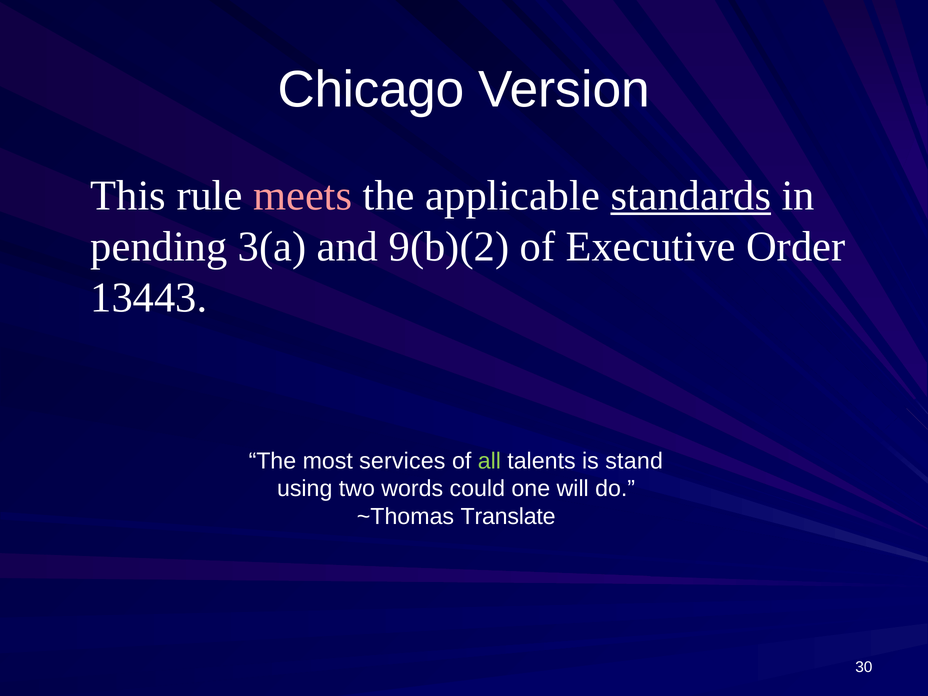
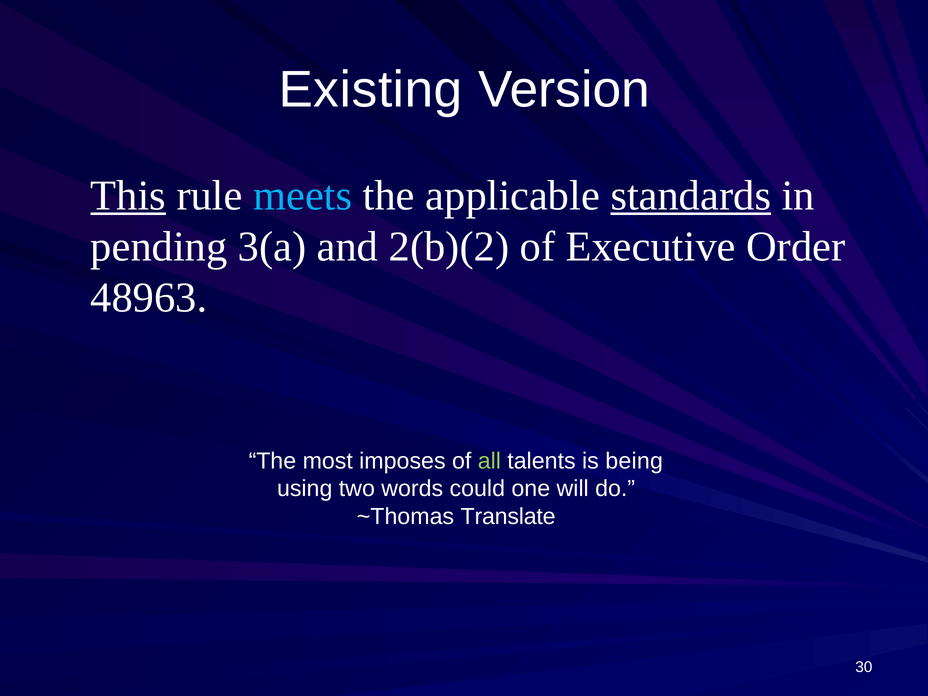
Chicago: Chicago -> Existing (371, 90)
This underline: none -> present (128, 196)
meets colour: pink -> light blue (303, 196)
9(b)(2: 9(b)(2 -> 2(b)(2 (449, 247)
13443: 13443 -> 48963 (149, 298)
services: services -> imposes (402, 461)
stand: stand -> being (634, 461)
